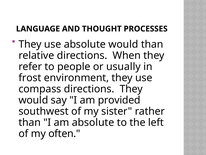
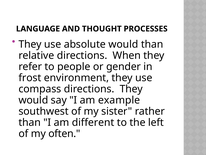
usually: usually -> gender (124, 66)
provided: provided -> example (119, 100)
am absolute: absolute -> different (93, 122)
